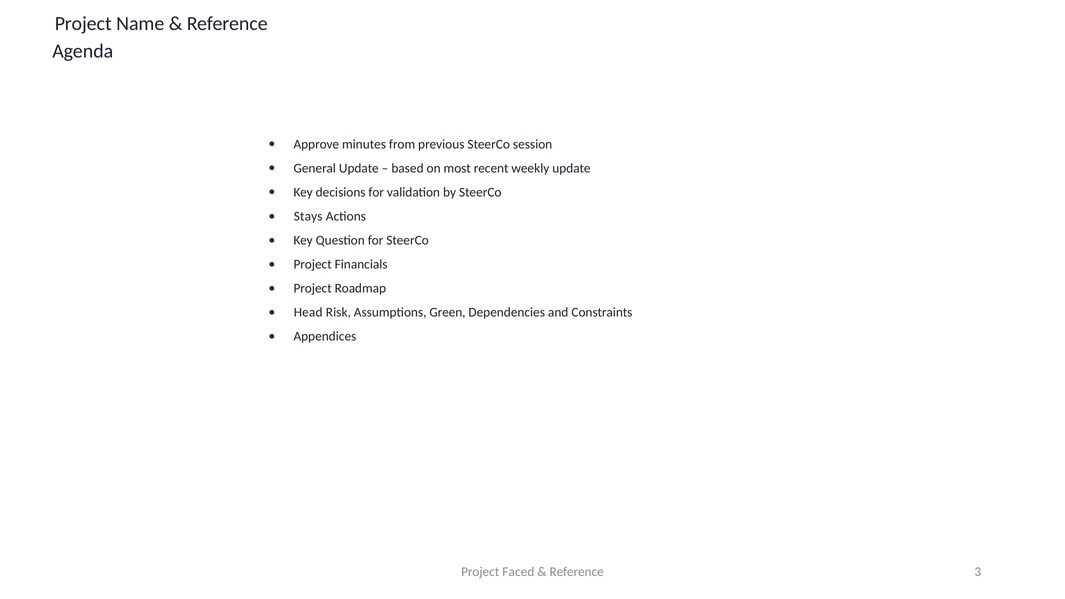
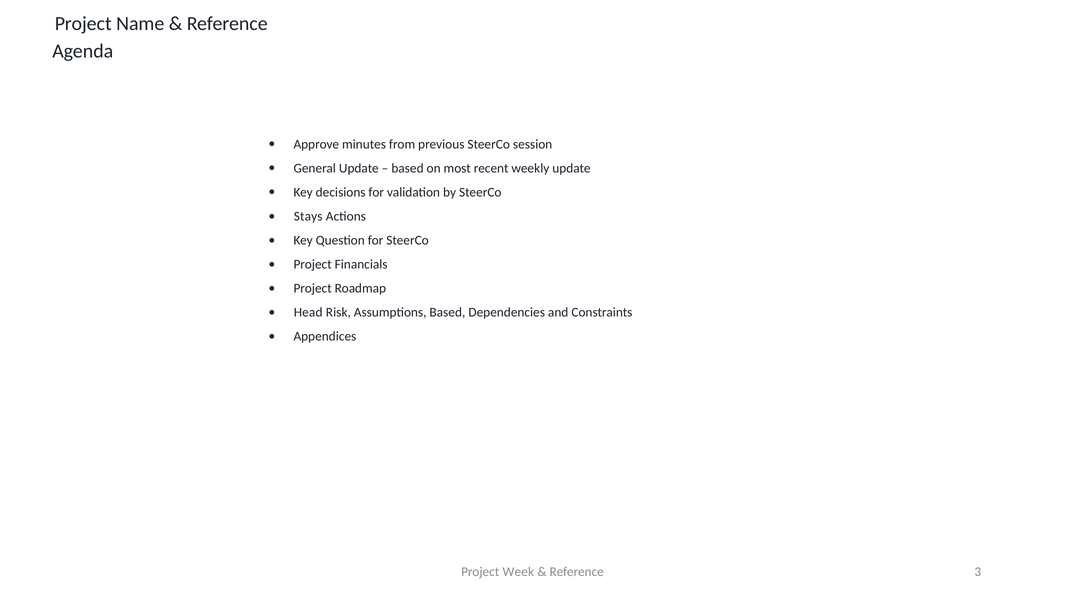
Assumptions Green: Green -> Based (447, 313)
Faced: Faced -> Week (518, 572)
